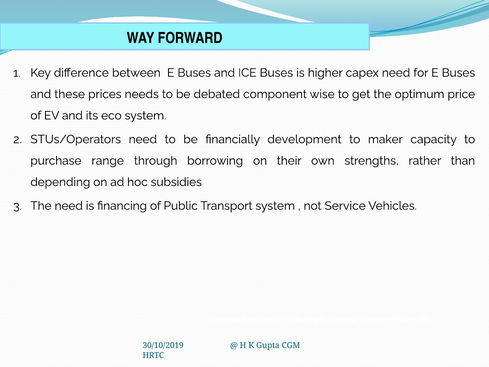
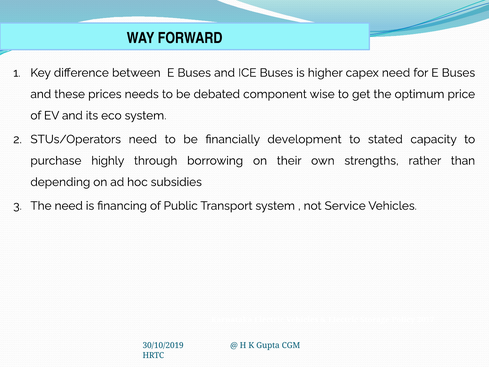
maker: maker -> stated (385, 139)
range: range -> highly (108, 161)
